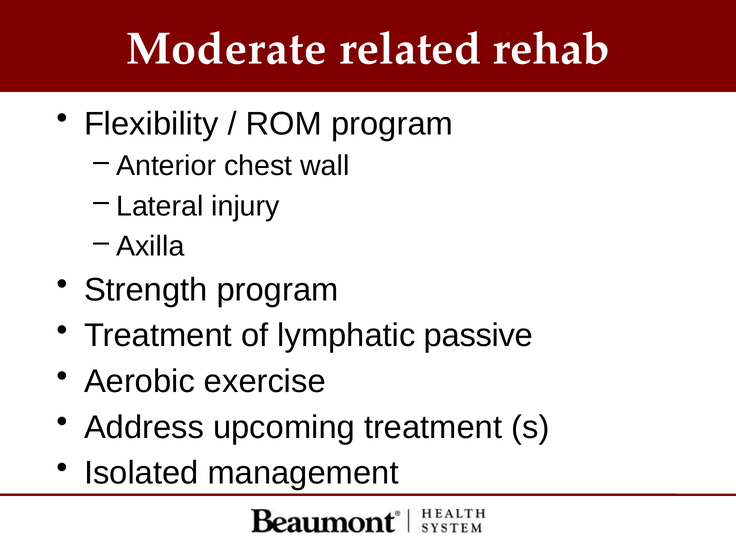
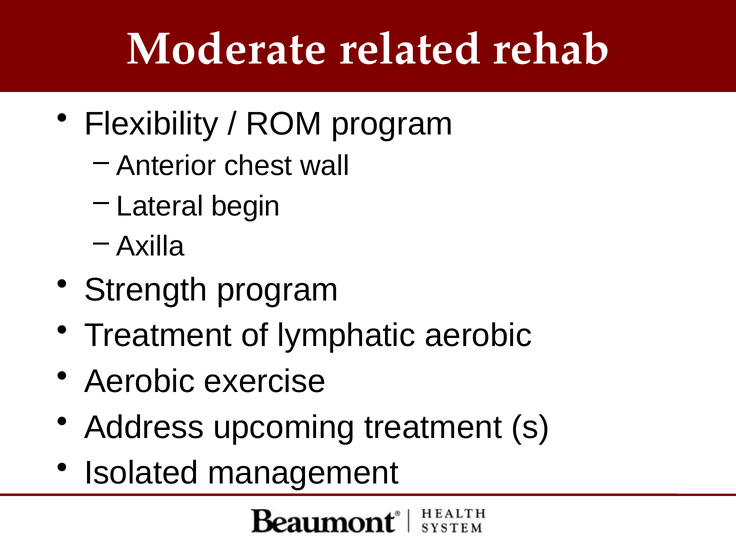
injury: injury -> begin (246, 206)
lymphatic passive: passive -> aerobic (478, 336)
